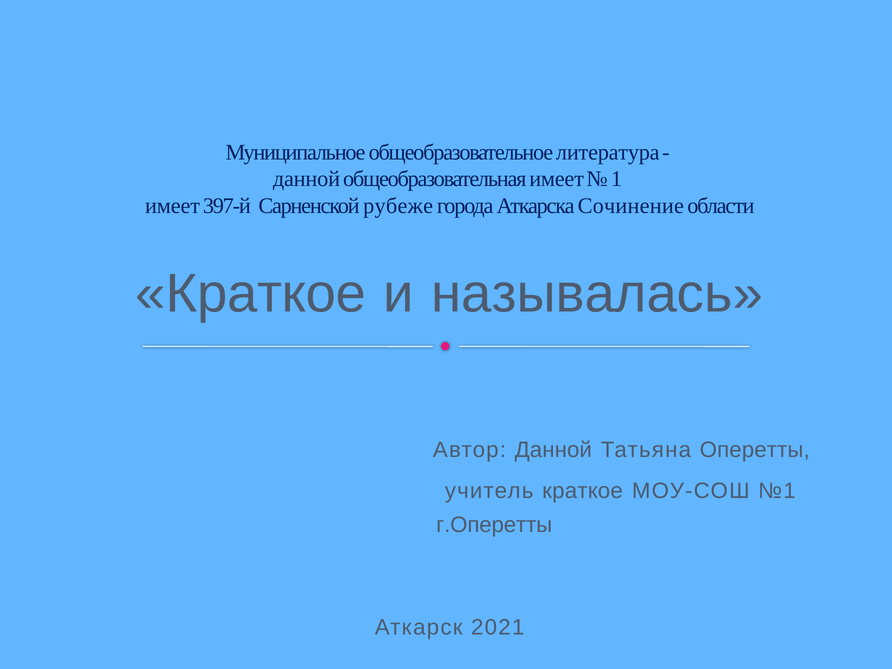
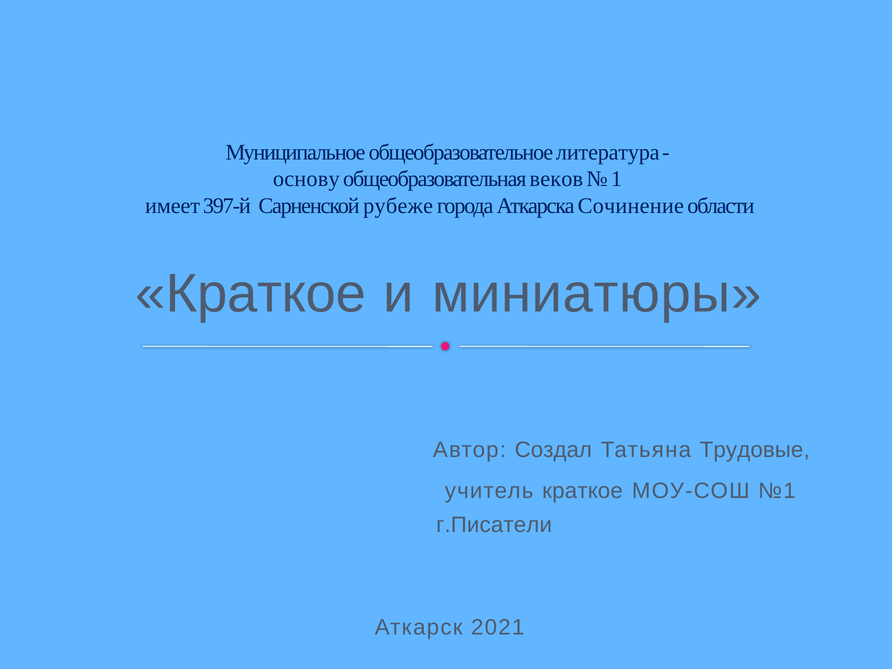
данной: данной -> основу (306, 179)
общеобразовательная имеет: имеет -> веков (556, 179)
называлась: называлась -> миниатюры (597, 294)
Автор Данной: Данной -> Создал (553, 450)
Оперетты: Оперетты -> Трудовые (755, 450)
г.Оперетты: г.Оперетты -> г.Писатели (494, 525)
